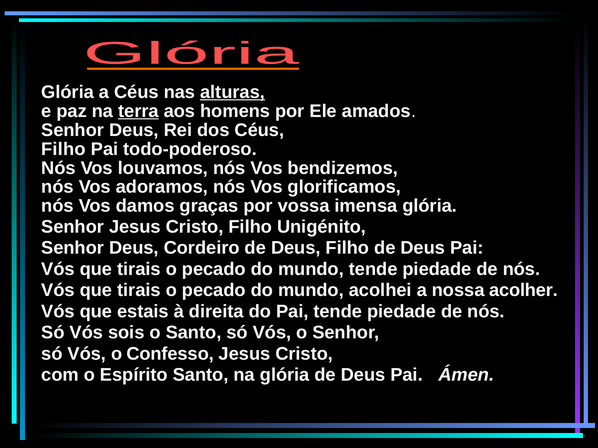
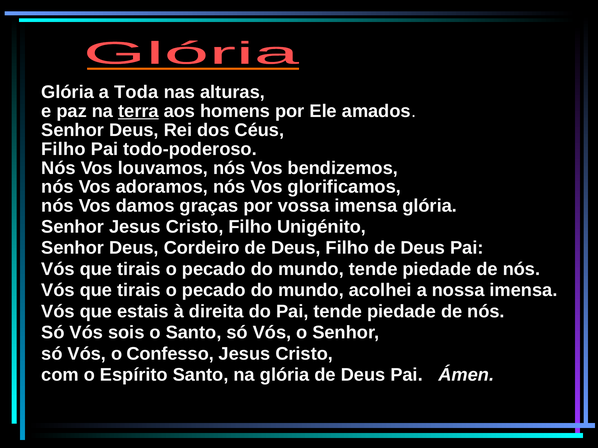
a Céus: Céus -> Toda (136, 92)
alturas underline: present -> none (233, 92)
nossa acolher: acolher -> imensa (523, 290)
